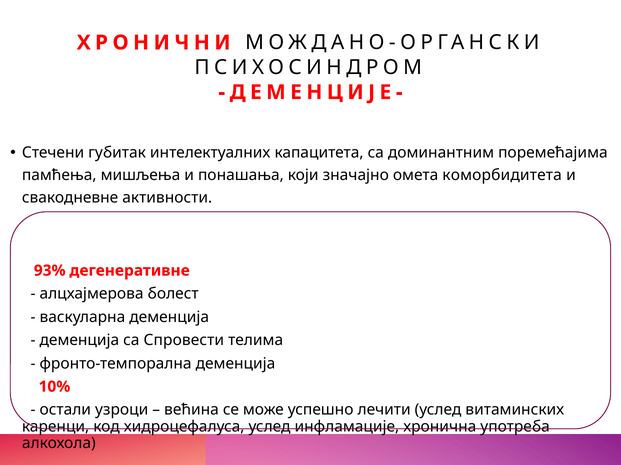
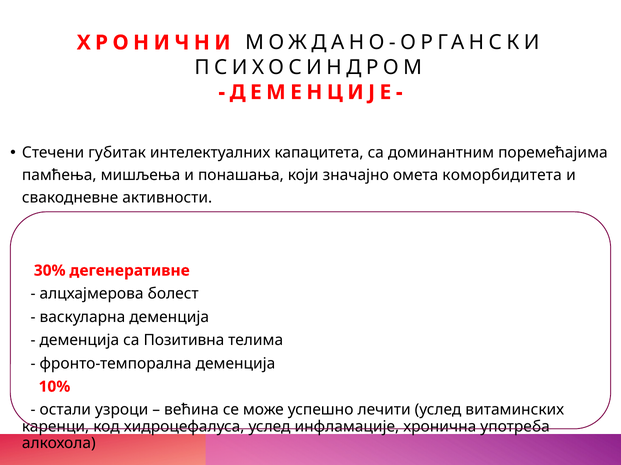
93%: 93% -> 30% (50, 271)
Спровести: Спровести -> Позитивна (184, 341)
